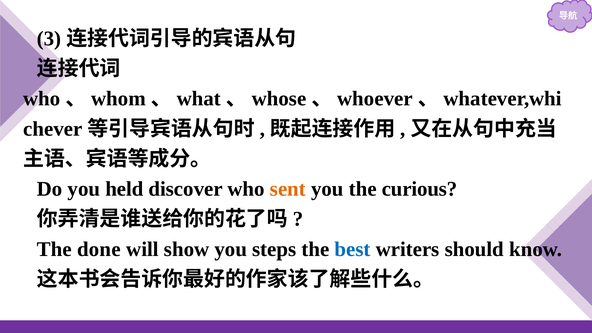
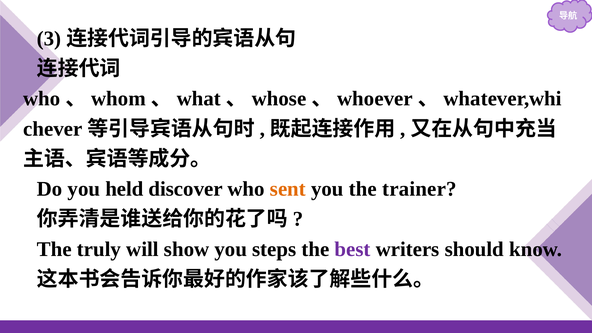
curious: curious -> trainer (419, 189)
done: done -> truly (99, 249)
best colour: blue -> purple (352, 249)
